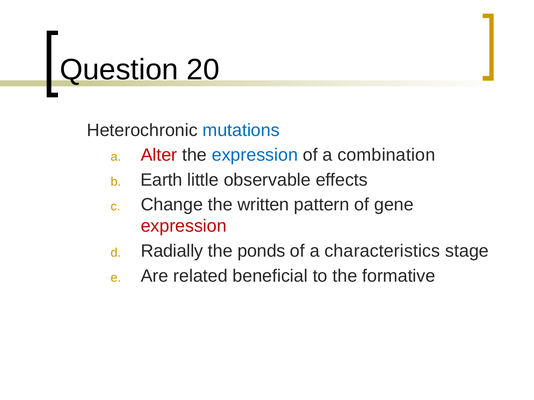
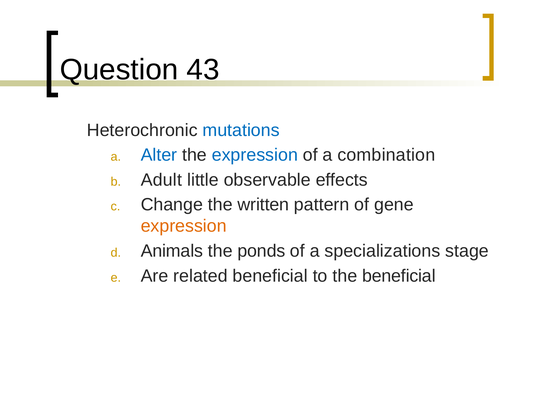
20: 20 -> 43 (203, 70)
Alter colour: red -> blue (159, 155)
Earth: Earth -> Adult (161, 180)
expression colour: red -> orange (184, 226)
Radially: Radially -> Animals (172, 251)
characteristics: characteristics -> specializations (382, 251)
the formative: formative -> beneficial (399, 276)
